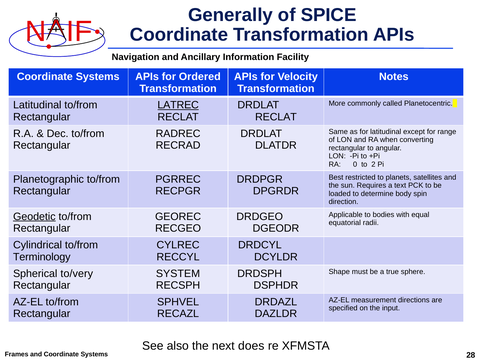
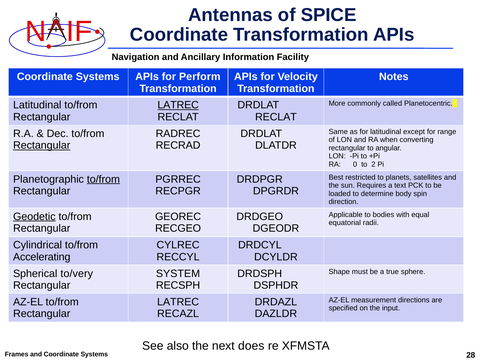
Generally: Generally -> Antennas (230, 15)
Ordered: Ordered -> Perform (200, 77)
Rectangular underline: none -> present (42, 145)
to/from underline: none -> present (103, 179)
Terminology: Terminology -> Accelerating (42, 257)
SPHVEL: SPHVEL -> LATREC (178, 302)
